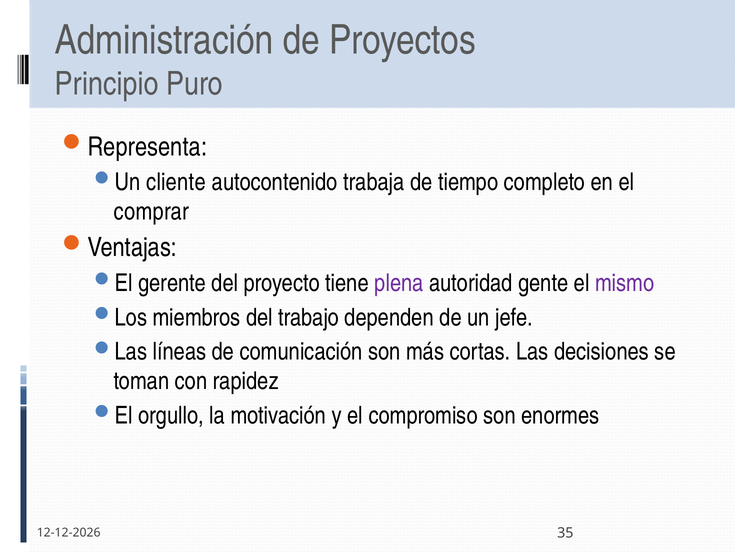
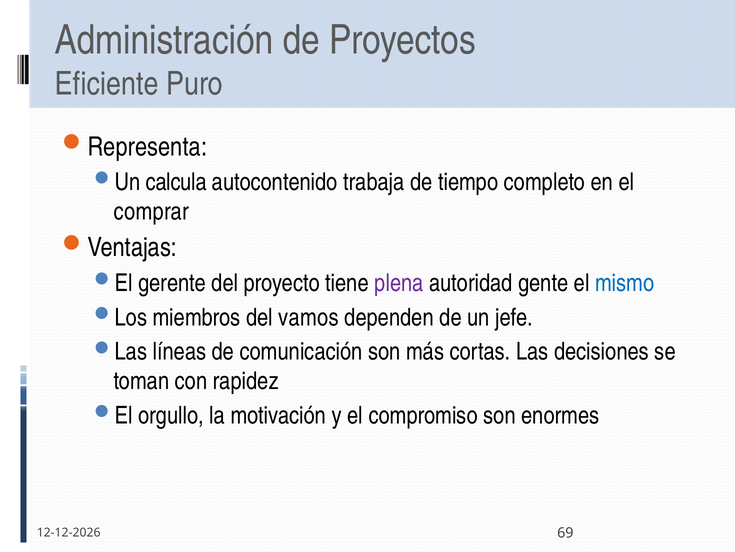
Principio: Principio -> Eficiente (107, 84)
cliente: cliente -> calcula (176, 182)
mismo colour: purple -> blue (625, 283)
trabajo: trabajo -> vamos (309, 317)
35: 35 -> 69 (565, 532)
